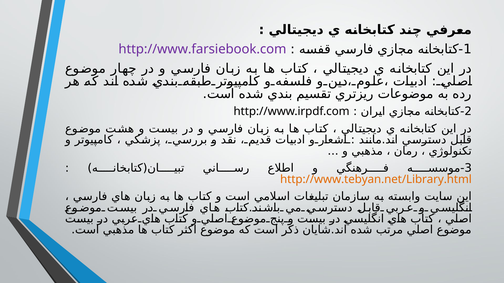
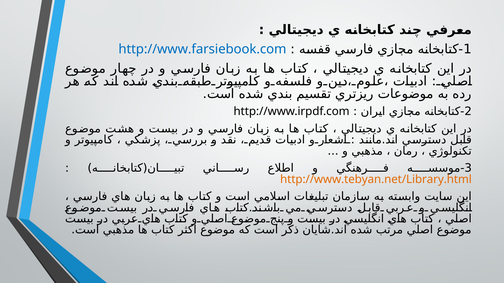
http://www.farsiebook.com colour: purple -> blue (202, 49)
